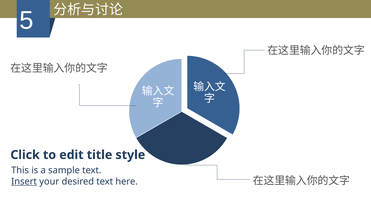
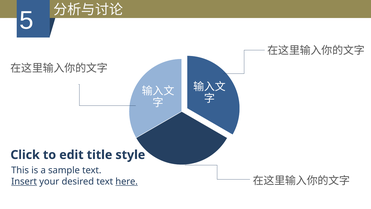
here underline: none -> present (127, 181)
